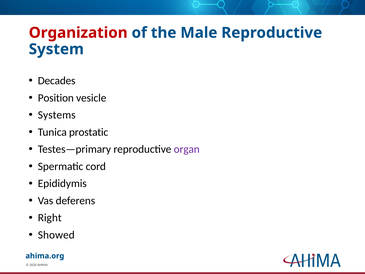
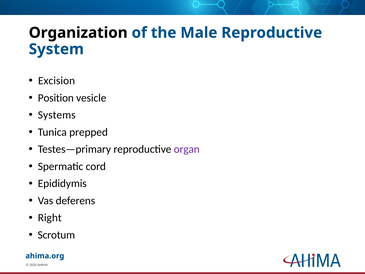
Organization colour: red -> black (78, 33)
Decades: Decades -> Excision (57, 81)
prostatic: prostatic -> prepped (89, 132)
Showed: Showed -> Scrotum (56, 235)
